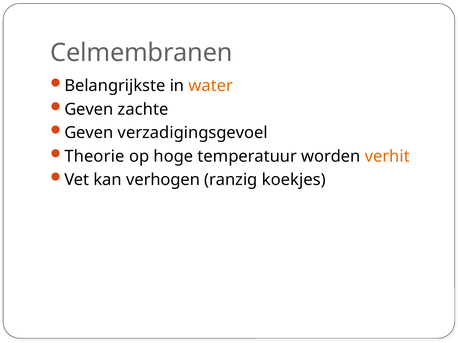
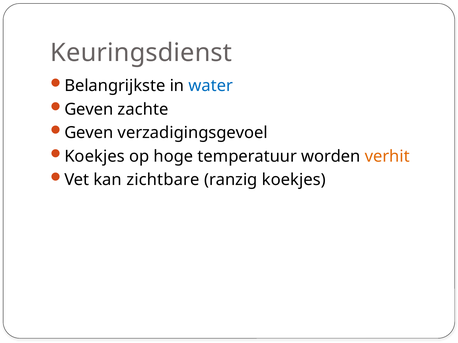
Celmembranen: Celmembranen -> Keuringsdienst (141, 53)
water colour: orange -> blue (211, 86)
Theorie: Theorie -> Koekjes (95, 156)
verhogen: verhogen -> zichtbare (163, 180)
